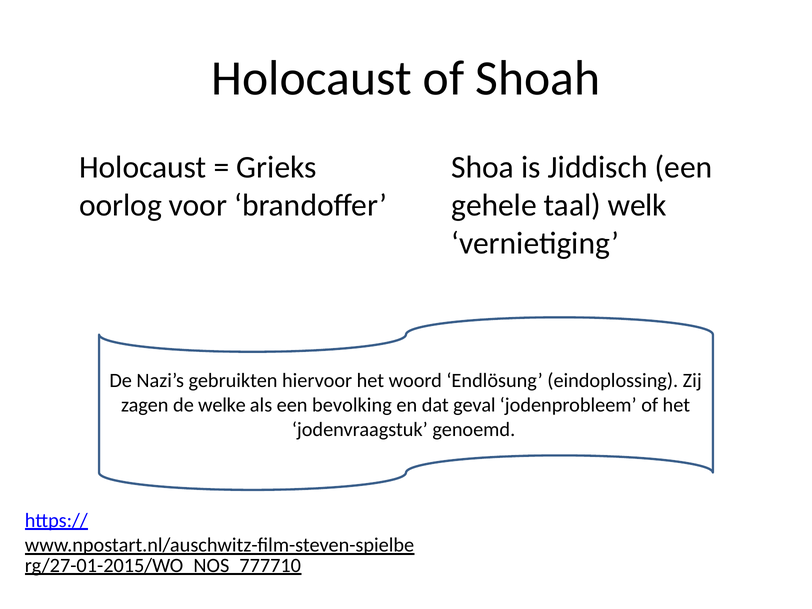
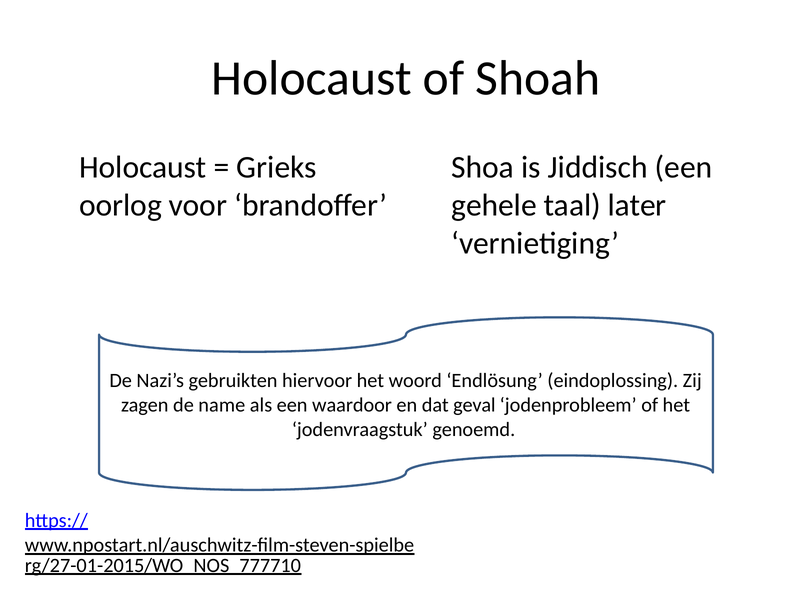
welk: welk -> later (637, 205)
welke: welke -> name (222, 405)
bevolking: bevolking -> waardoor (352, 405)
